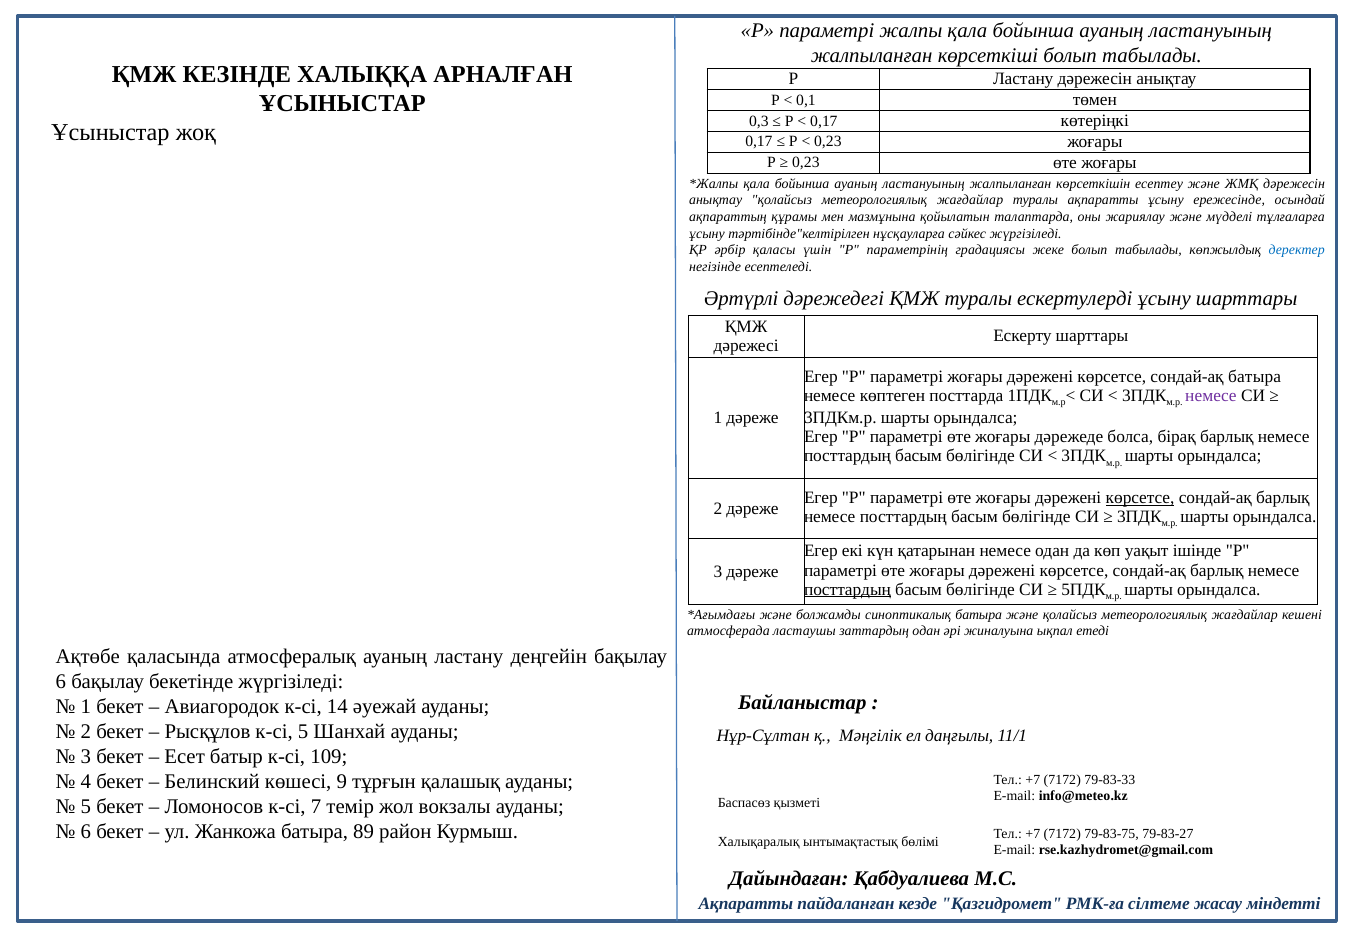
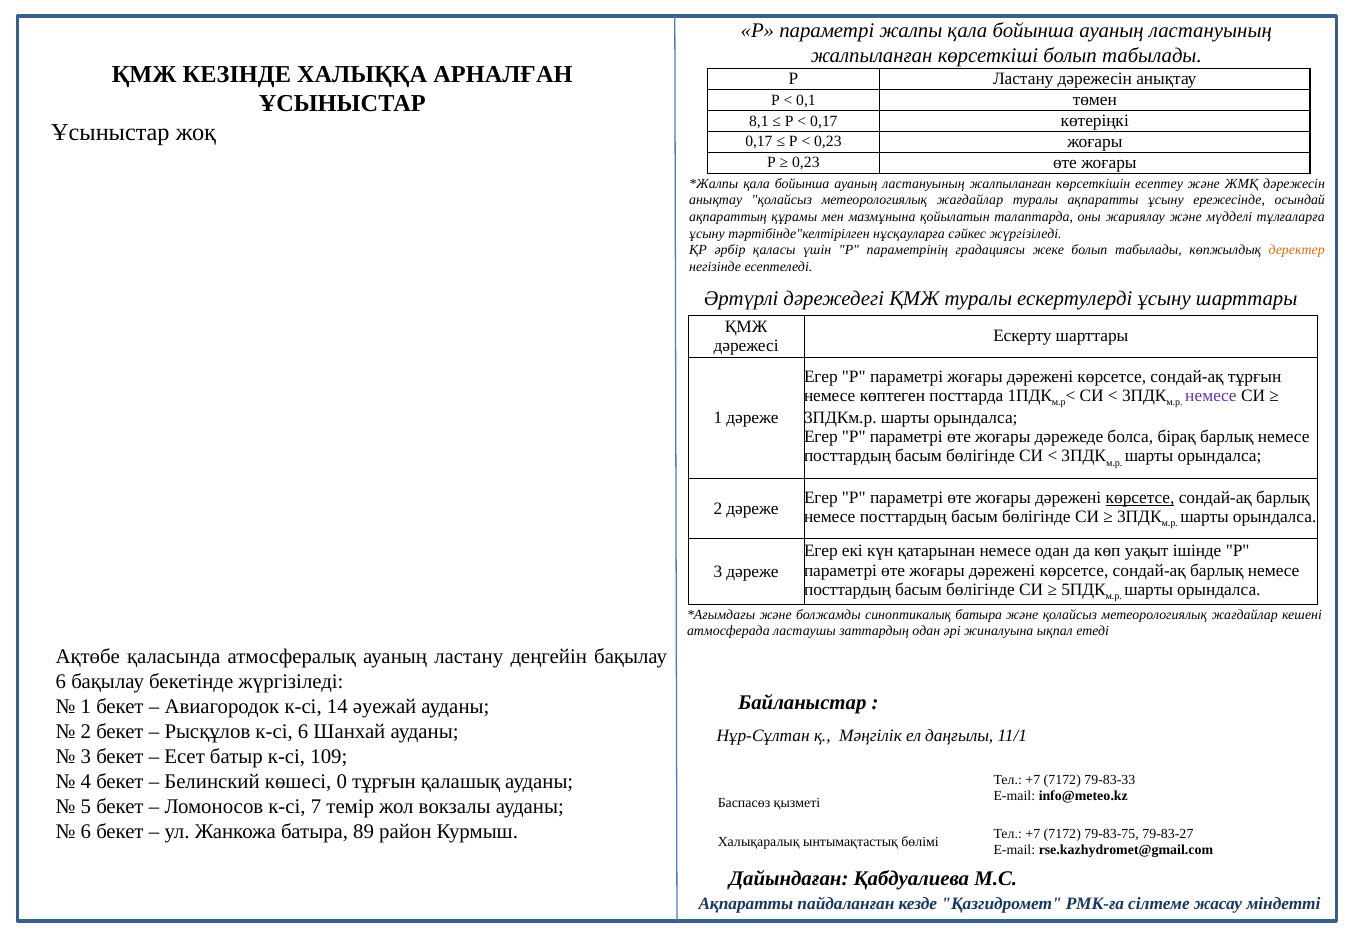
0,3: 0,3 -> 8,1 (759, 121)
деректер colour: blue -> orange (1297, 250)
сондай-ақ батыра: батыра -> тұрғын (1255, 377)
посттардың underline: present -> none (847, 590)
к-сі 5: 5 -> 6 (303, 732)
9: 9 -> 0 (342, 782)
